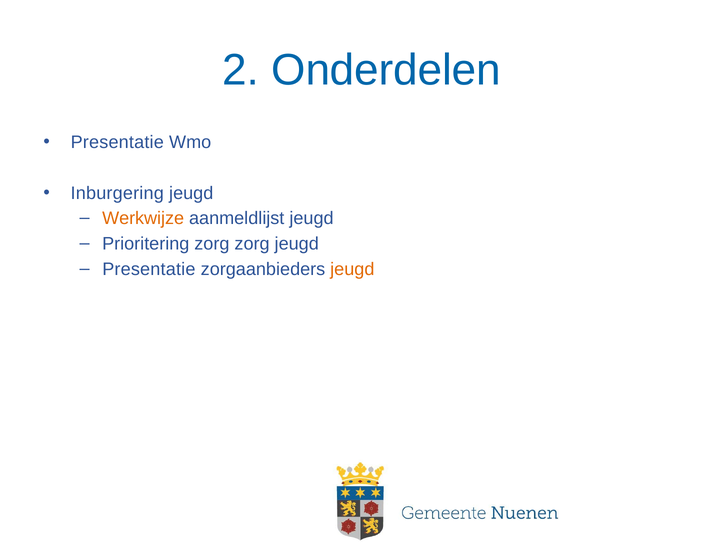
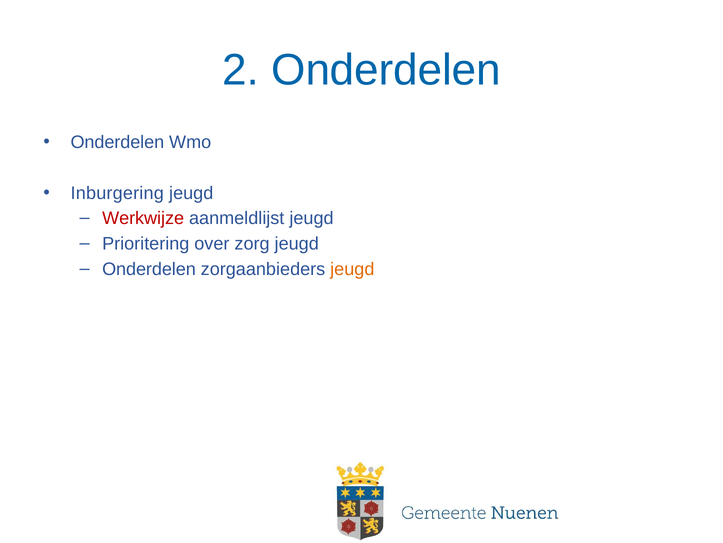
Presentatie: Presentatie -> Onderdelen (117, 142)
Werkwijze colour: orange -> red (143, 218)
Prioritering zorg: zorg -> over (212, 243)
Presentatie: Presentatie -> Onderdelen (149, 269)
